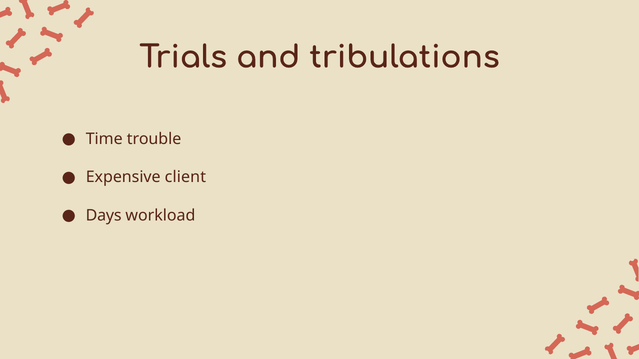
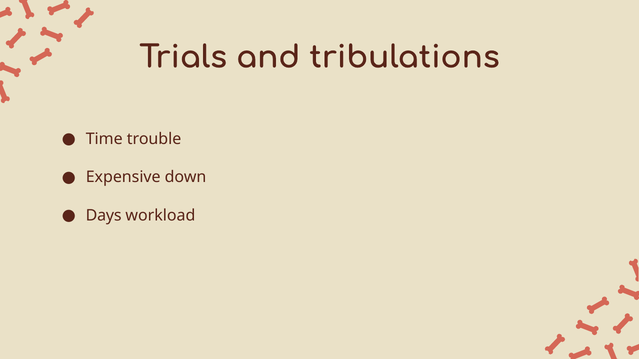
client: client -> down (186, 177)
